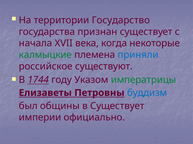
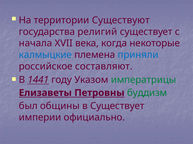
Государство: Государство -> Существуют (121, 20)
признан: признан -> религий (97, 32)
калмыцкие colour: green -> blue (45, 55)
существуют: существуют -> составляют (104, 67)
1744: 1744 -> 1441 (38, 80)
буддизм colour: blue -> green (147, 93)
